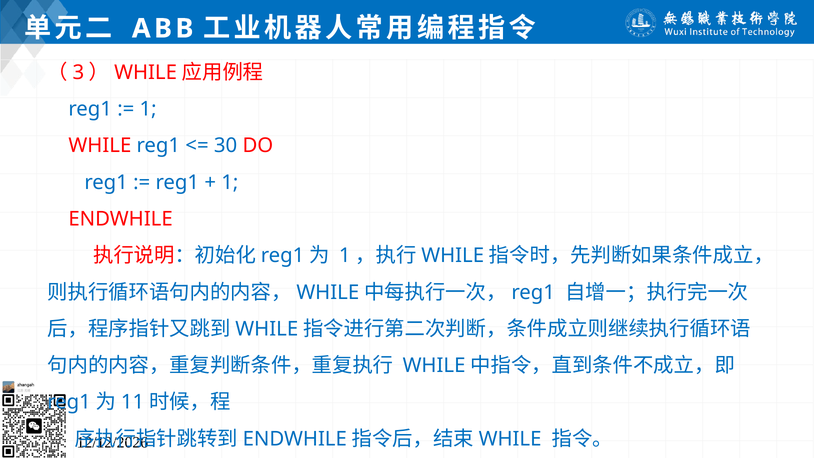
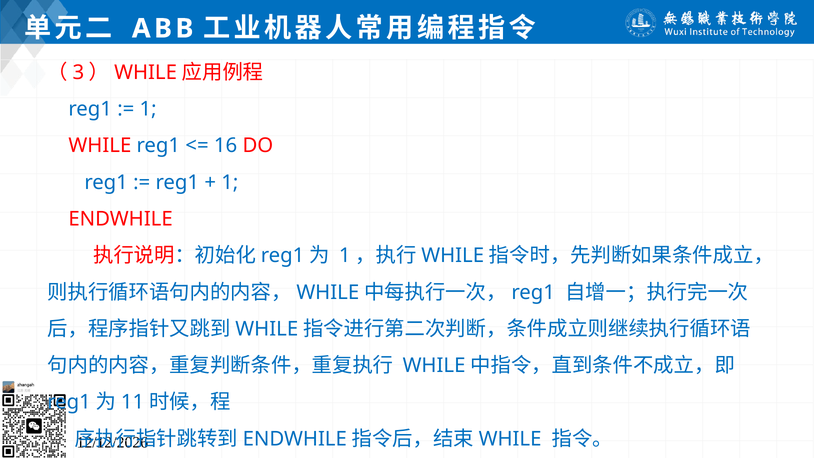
30: 30 -> 16 (226, 146)
